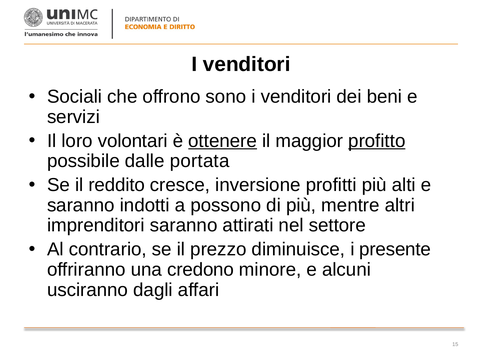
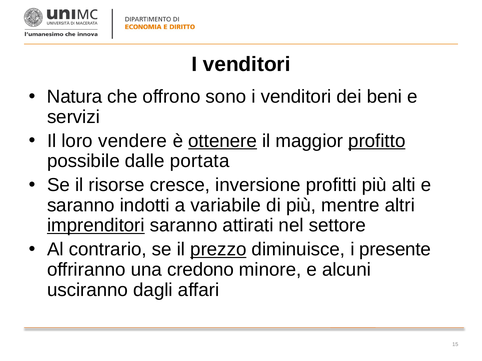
Sociali: Sociali -> Natura (75, 97)
volontari: volontari -> vendere (133, 141)
reddito: reddito -> risorse (117, 185)
possono: possono -> variabile (226, 206)
imprenditori underline: none -> present (96, 226)
prezzo underline: none -> present (218, 250)
